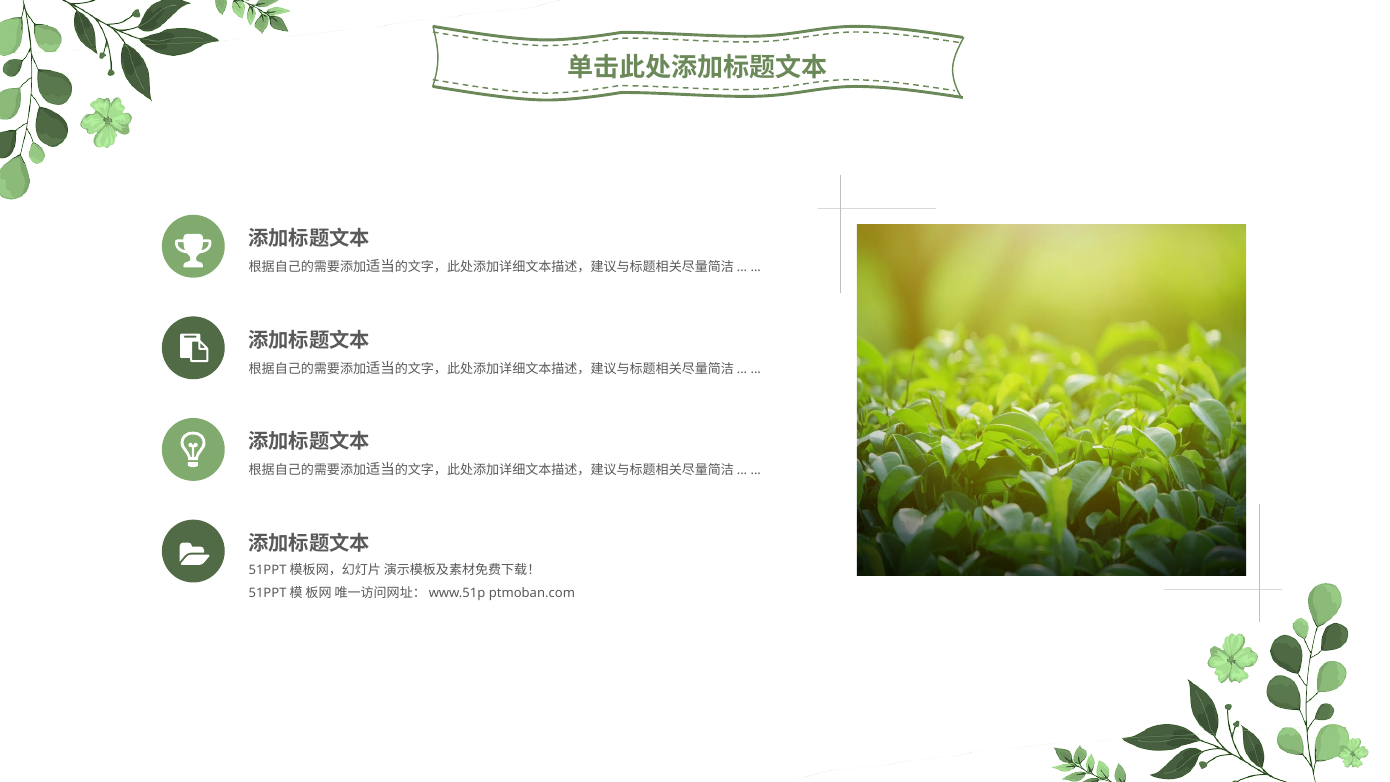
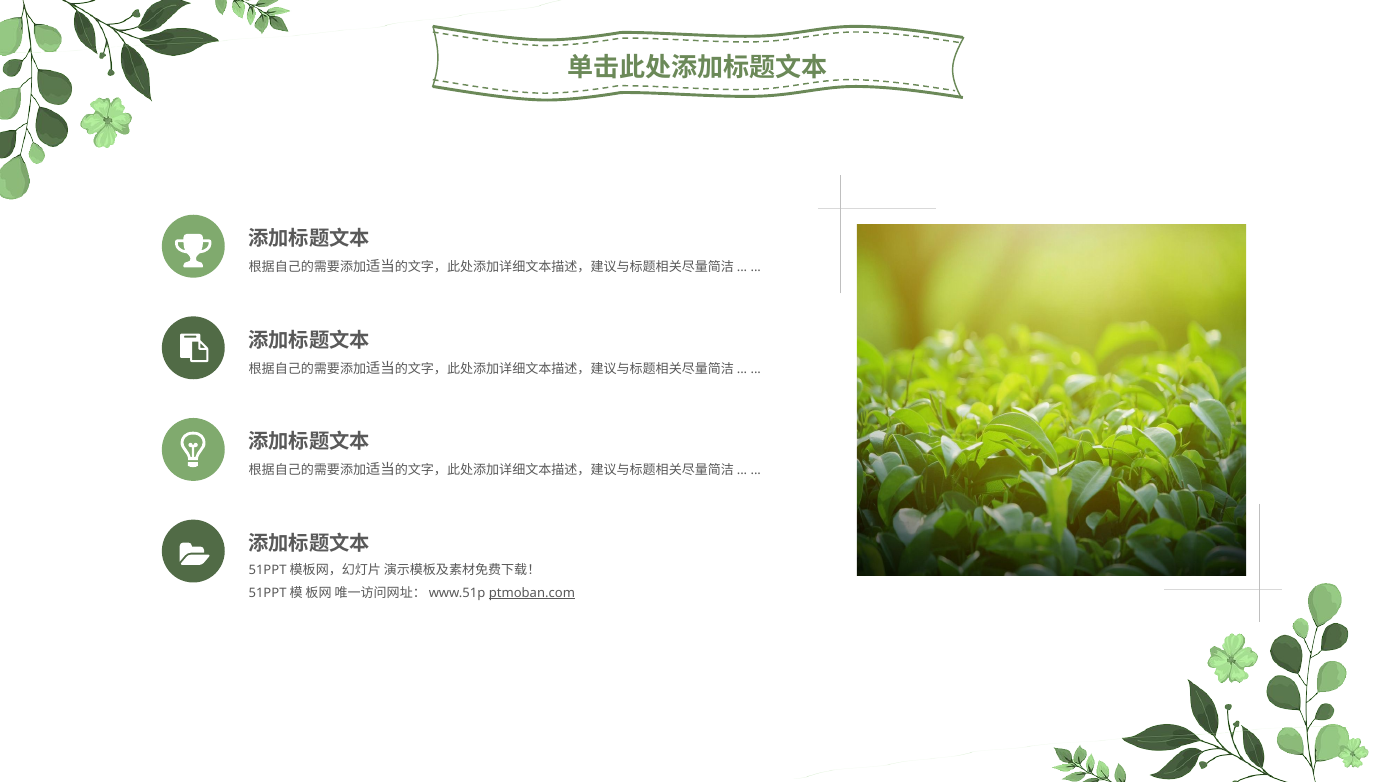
ptmoban.com underline: none -> present (532, 593)
